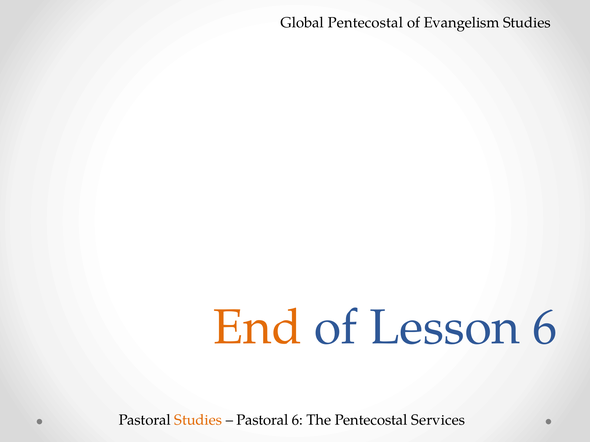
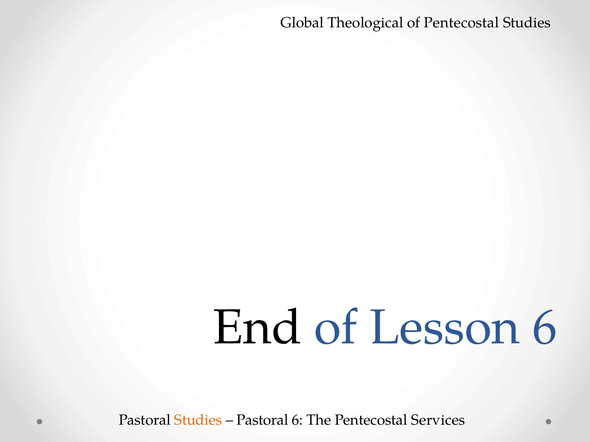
Global Pentecostal: Pentecostal -> Theological (365, 23)
of Evangelism: Evangelism -> Pentecostal (461, 23)
End colour: orange -> black (257, 328)
